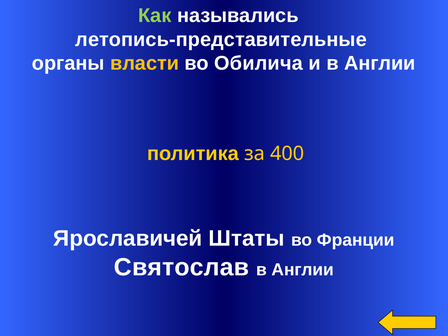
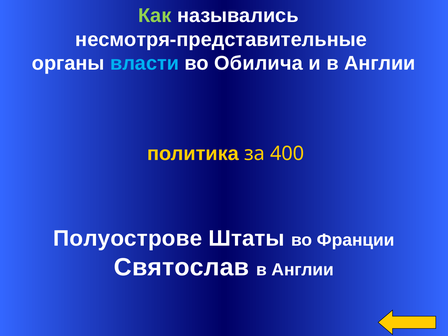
летопись-представительные: летопись-представительные -> несмотря-представительные (221, 39)
власти colour: yellow -> light blue (145, 63)
Ярославичей: Ярославичей -> Полуострове (128, 239)
